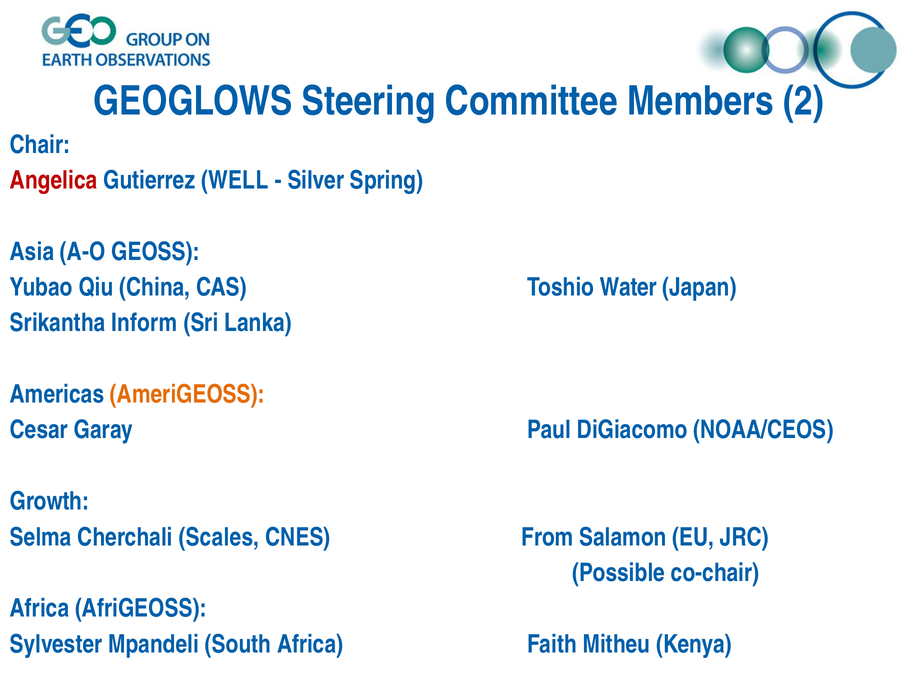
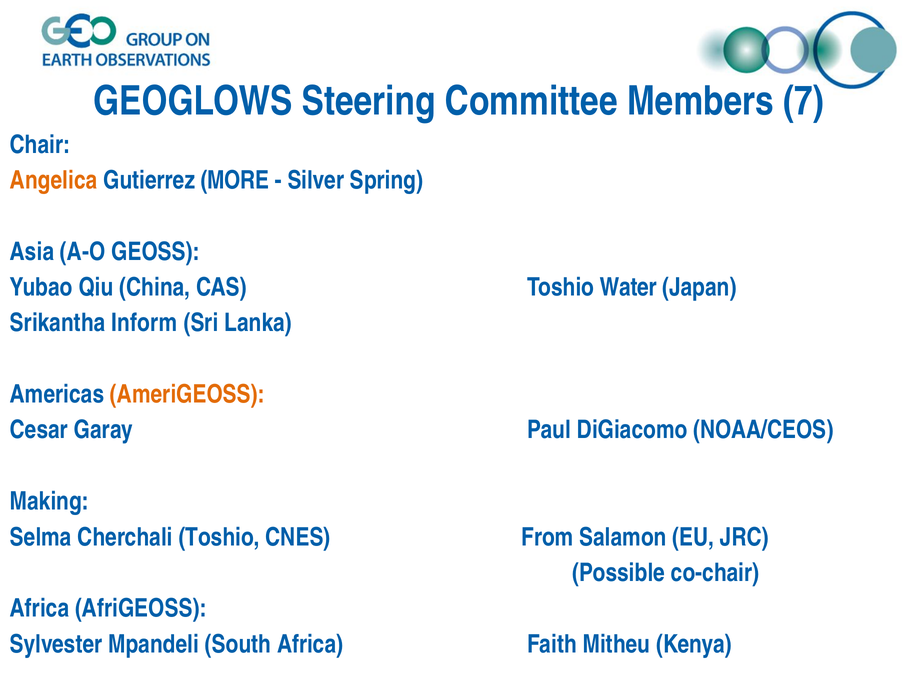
2: 2 -> 7 (804, 101)
Angelica colour: red -> orange (54, 180)
WELL: WELL -> MORE (235, 180)
Growth: Growth -> Making (49, 502)
Cherchali Scales: Scales -> Toshio (219, 538)
